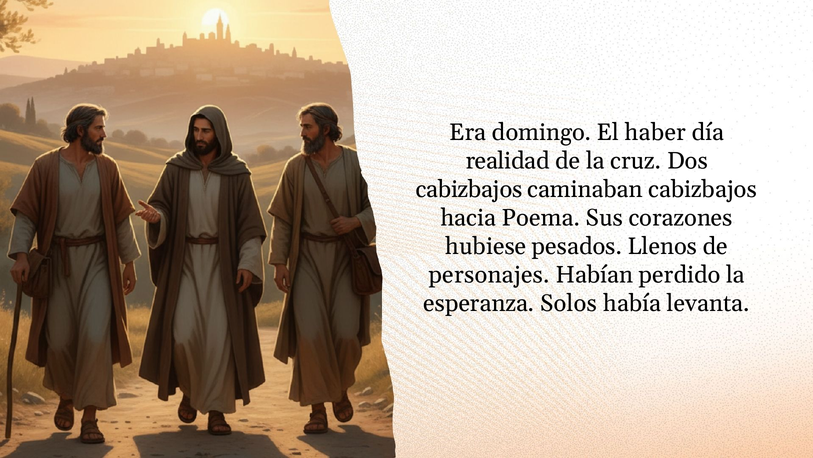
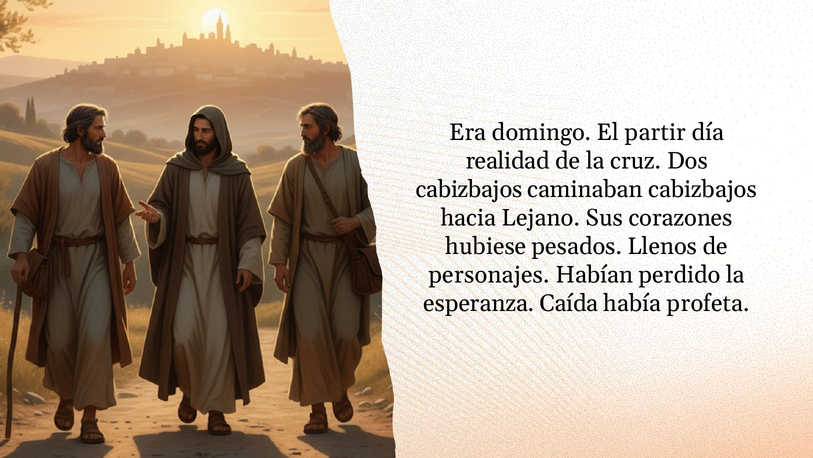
haber: haber -> partir (655, 132)
Poema: Poema -> Lejano (541, 217)
Solos: Solos -> Caída (569, 303)
levanta: levanta -> profeta (708, 303)
